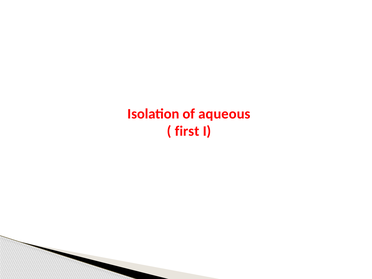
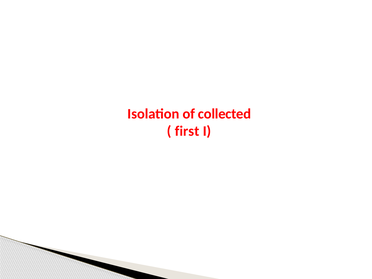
aqueous: aqueous -> collected (225, 114)
